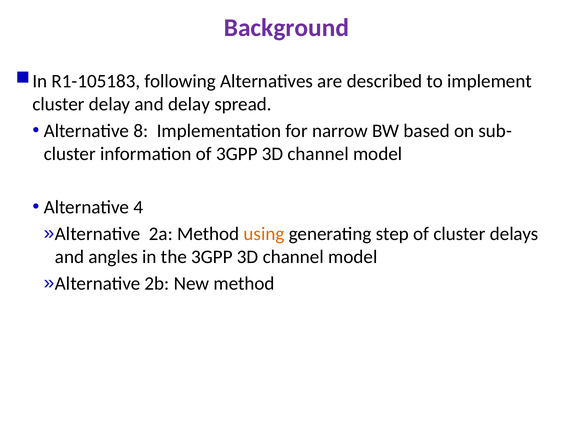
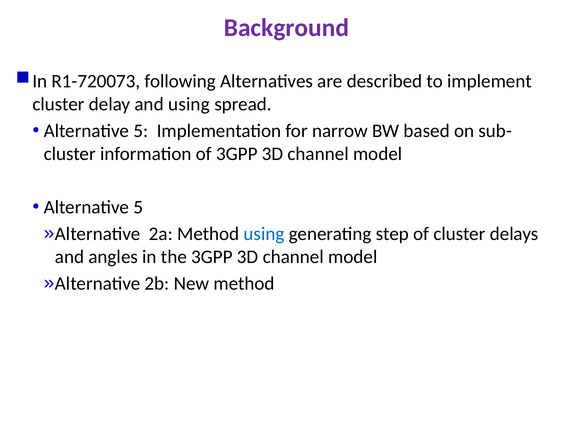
R1-105183: R1-105183 -> R1-720073 (96, 81)
and delay: delay -> using (189, 104)
8: 8 -> 5 (141, 131)
4: 4 -> 5 (138, 207)
using colour: orange -> blue (264, 234)
